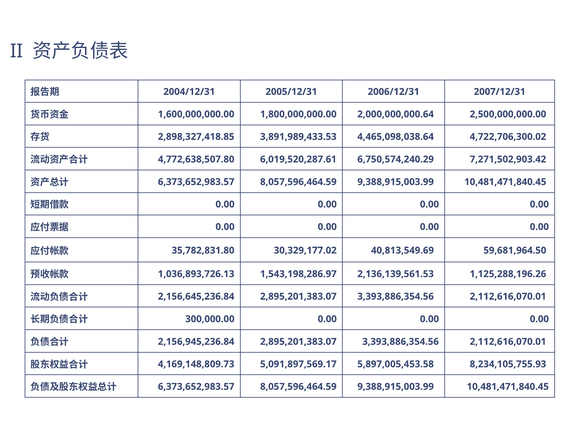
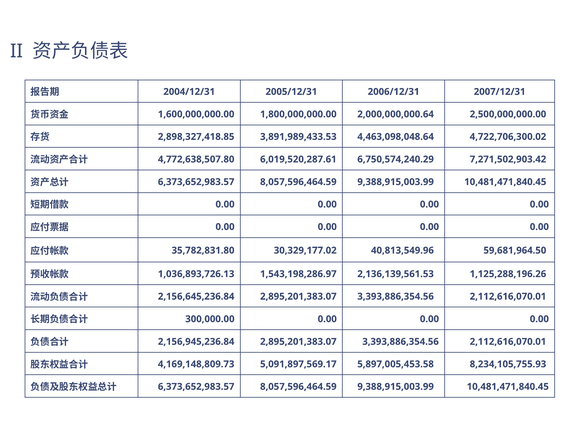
4,465,098,038.64: 4,465,098,038.64 -> 4,463,098,048.64 (396, 136)
40,813,549.69: 40,813,549.69 -> 40,813,549.96 (402, 250)
